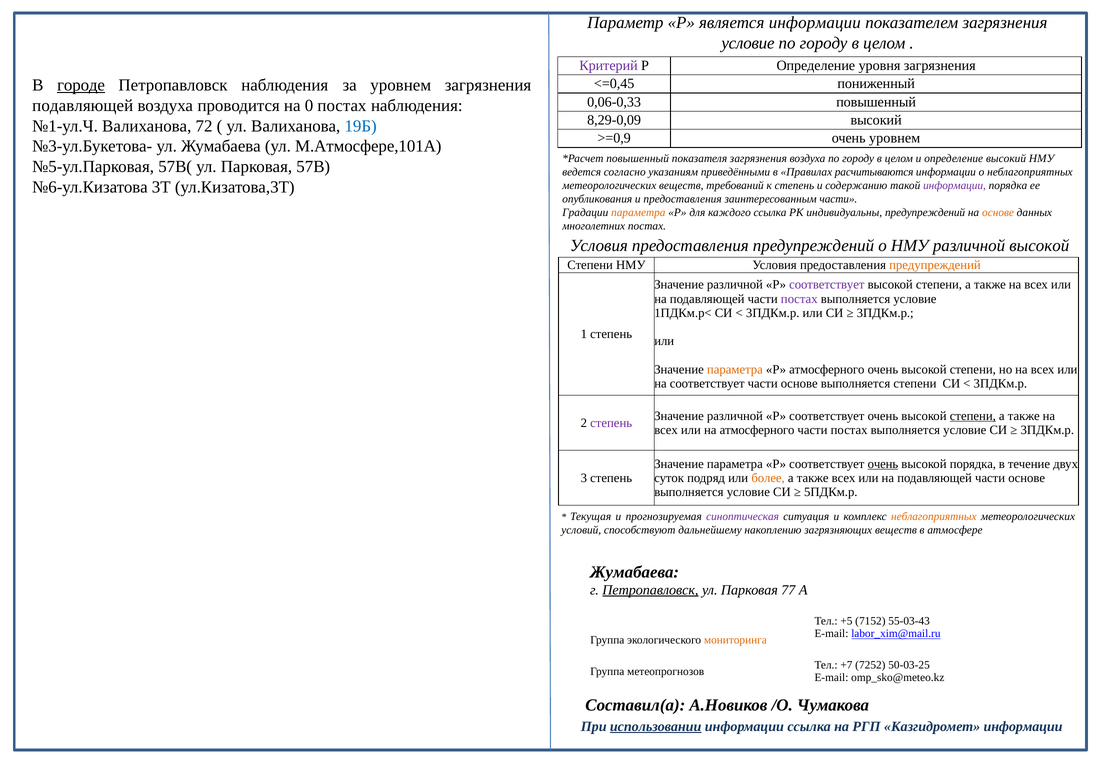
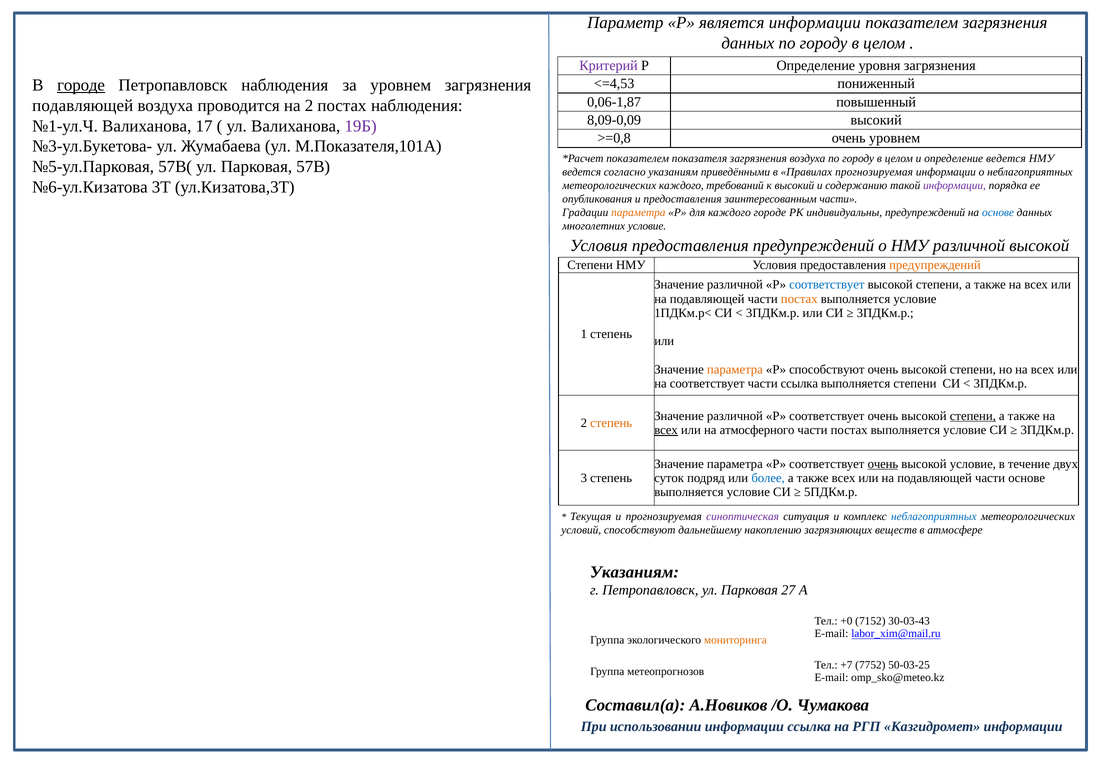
условие: условие -> данных (748, 43)
<=0,45: <=0,45 -> <=4,53 (614, 84)
0,06-0,33: 0,06-0,33 -> 0,06-1,87 (614, 102)
на 0: 0 -> 2 (309, 106)
8,29-0,09: 8,29-0,09 -> 8,09-0,09 (614, 120)
72: 72 -> 17 (204, 126)
19Б colour: blue -> purple (361, 126)
>=0,9: >=0,9 -> >=0,8 (614, 138)
М.Атмосфере,101А: М.Атмосфере,101А -> М.Показателя,101А (368, 146)
повышенный: повышенный -> показателем (638, 158)
определение высокий: высокий -> ведется (1006, 158)
Правилах расчитываются: расчитываются -> прогнозируемая (874, 172)
метеорологических веществ: веществ -> каждого (681, 185)
к степень: степень -> высокий (794, 185)
каждого ссылка: ссылка -> городе (770, 212)
основе colour: orange -> blue (998, 212)
многолетних постах: постах -> условие (647, 226)
соответствует colour: purple -> blue (827, 284)
постах colour: purple -> orange (799, 299)
Р атмосферного: атмосферного -> способствуют (827, 369)
основе: основе -> ссылка (799, 383)
степень colour: purple -> orange (611, 422)
всех underline: none -> present (666, 429)
высокой порядка: порядка -> условие (973, 463)
более colour: orange -> blue (768, 478)
неблагоприятных colour: orange -> blue (934, 516)
Жумабаева: Жумабаева -> Указаниям (635, 572)
Петропавловск underline: present -> none (650, 589)
77: 77 -> 27 (788, 589)
+5: +5 -> +0 (846, 621)
55-03-43: 55-03-43 -> 30-03-43 (909, 621)
7252: 7252 -> 7752 (870, 665)
использовании underline: present -> none (656, 726)
